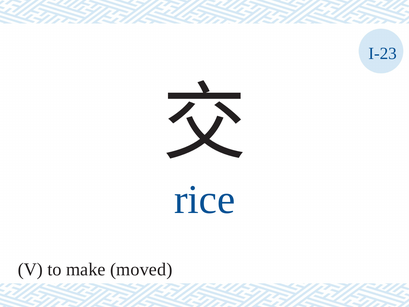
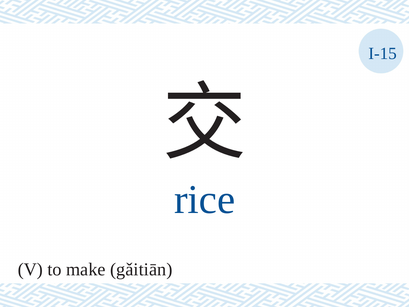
I-23: I-23 -> I-15 (383, 54)
moved: moved -> gǎitiān (141, 269)
